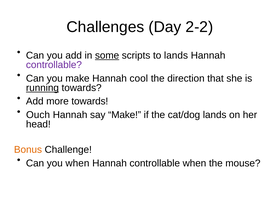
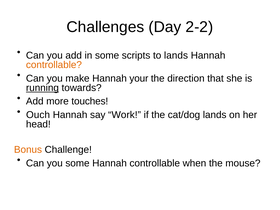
some underline: present -> none (107, 55)
controllable colour: purple -> orange (54, 65)
cool: cool -> your (139, 78)
more towards: towards -> touches (90, 101)
say Make: Make -> Work (125, 115)
you when: when -> some (77, 163)
